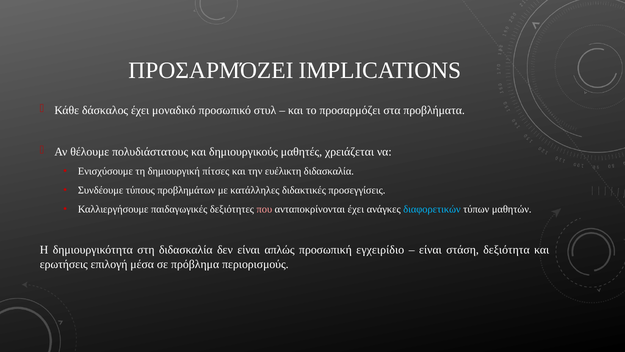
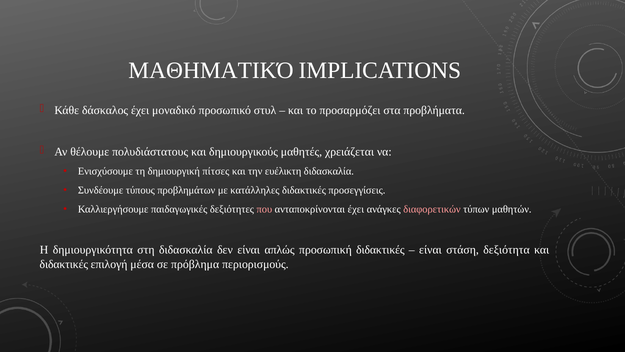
ΠΡΟΣΑΡΜΌΖΕΙ: ΠΡΟΣΑΡΜΌΖΕΙ -> ΜΑΘΗΜΑΤΙΚΌ (211, 70)
διαφορετικών colour: light blue -> pink (432, 209)
προσωπική εγχειρίδιο: εγχειρίδιο -> διδακτικές (380, 250)
ερωτήσεις: ερωτήσεις -> διδακτικές (64, 264)
